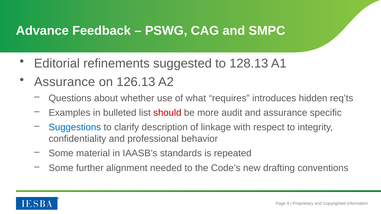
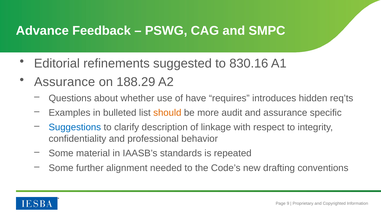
128.13: 128.13 -> 830.16 (249, 64)
126.13: 126.13 -> 188.29 (136, 82)
what: what -> have (196, 98)
should colour: red -> orange (167, 113)
